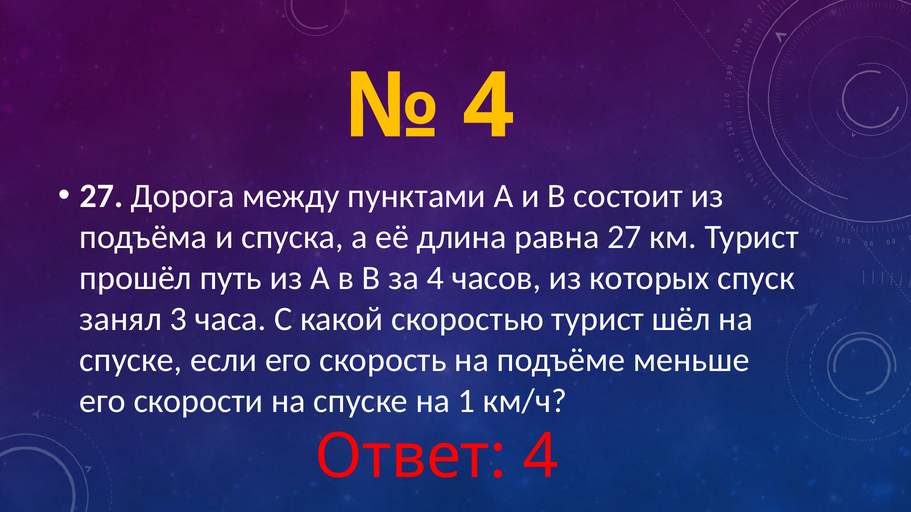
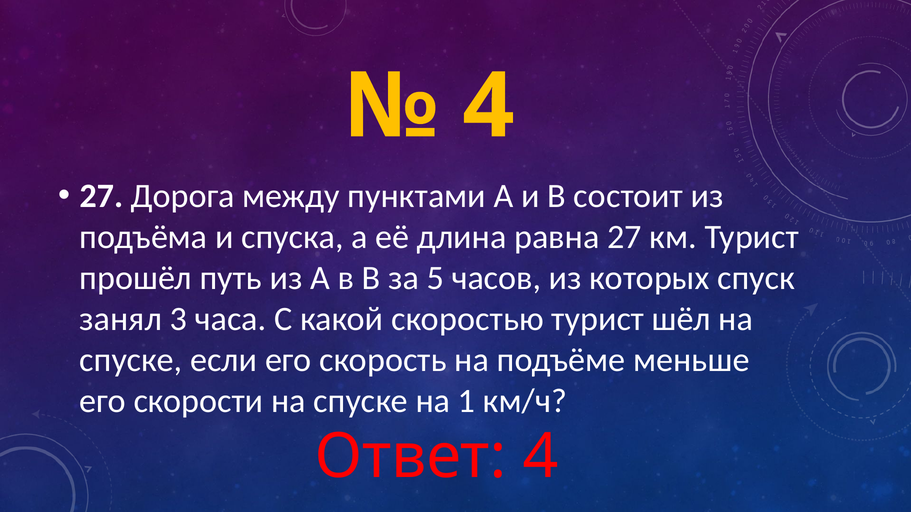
за 4: 4 -> 5 (435, 278)
